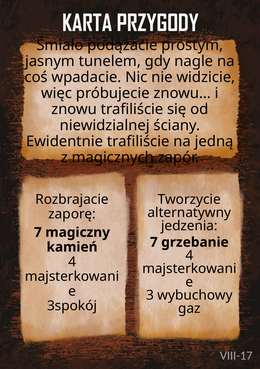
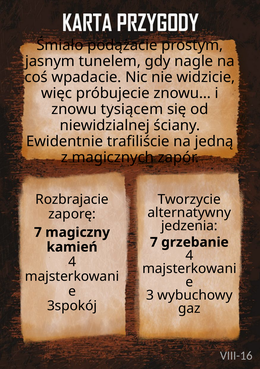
znowu trafiliście: trafiliście -> tysiącem (132, 109)
VIII-17: VIII-17 -> VIII-16 (236, 356)
